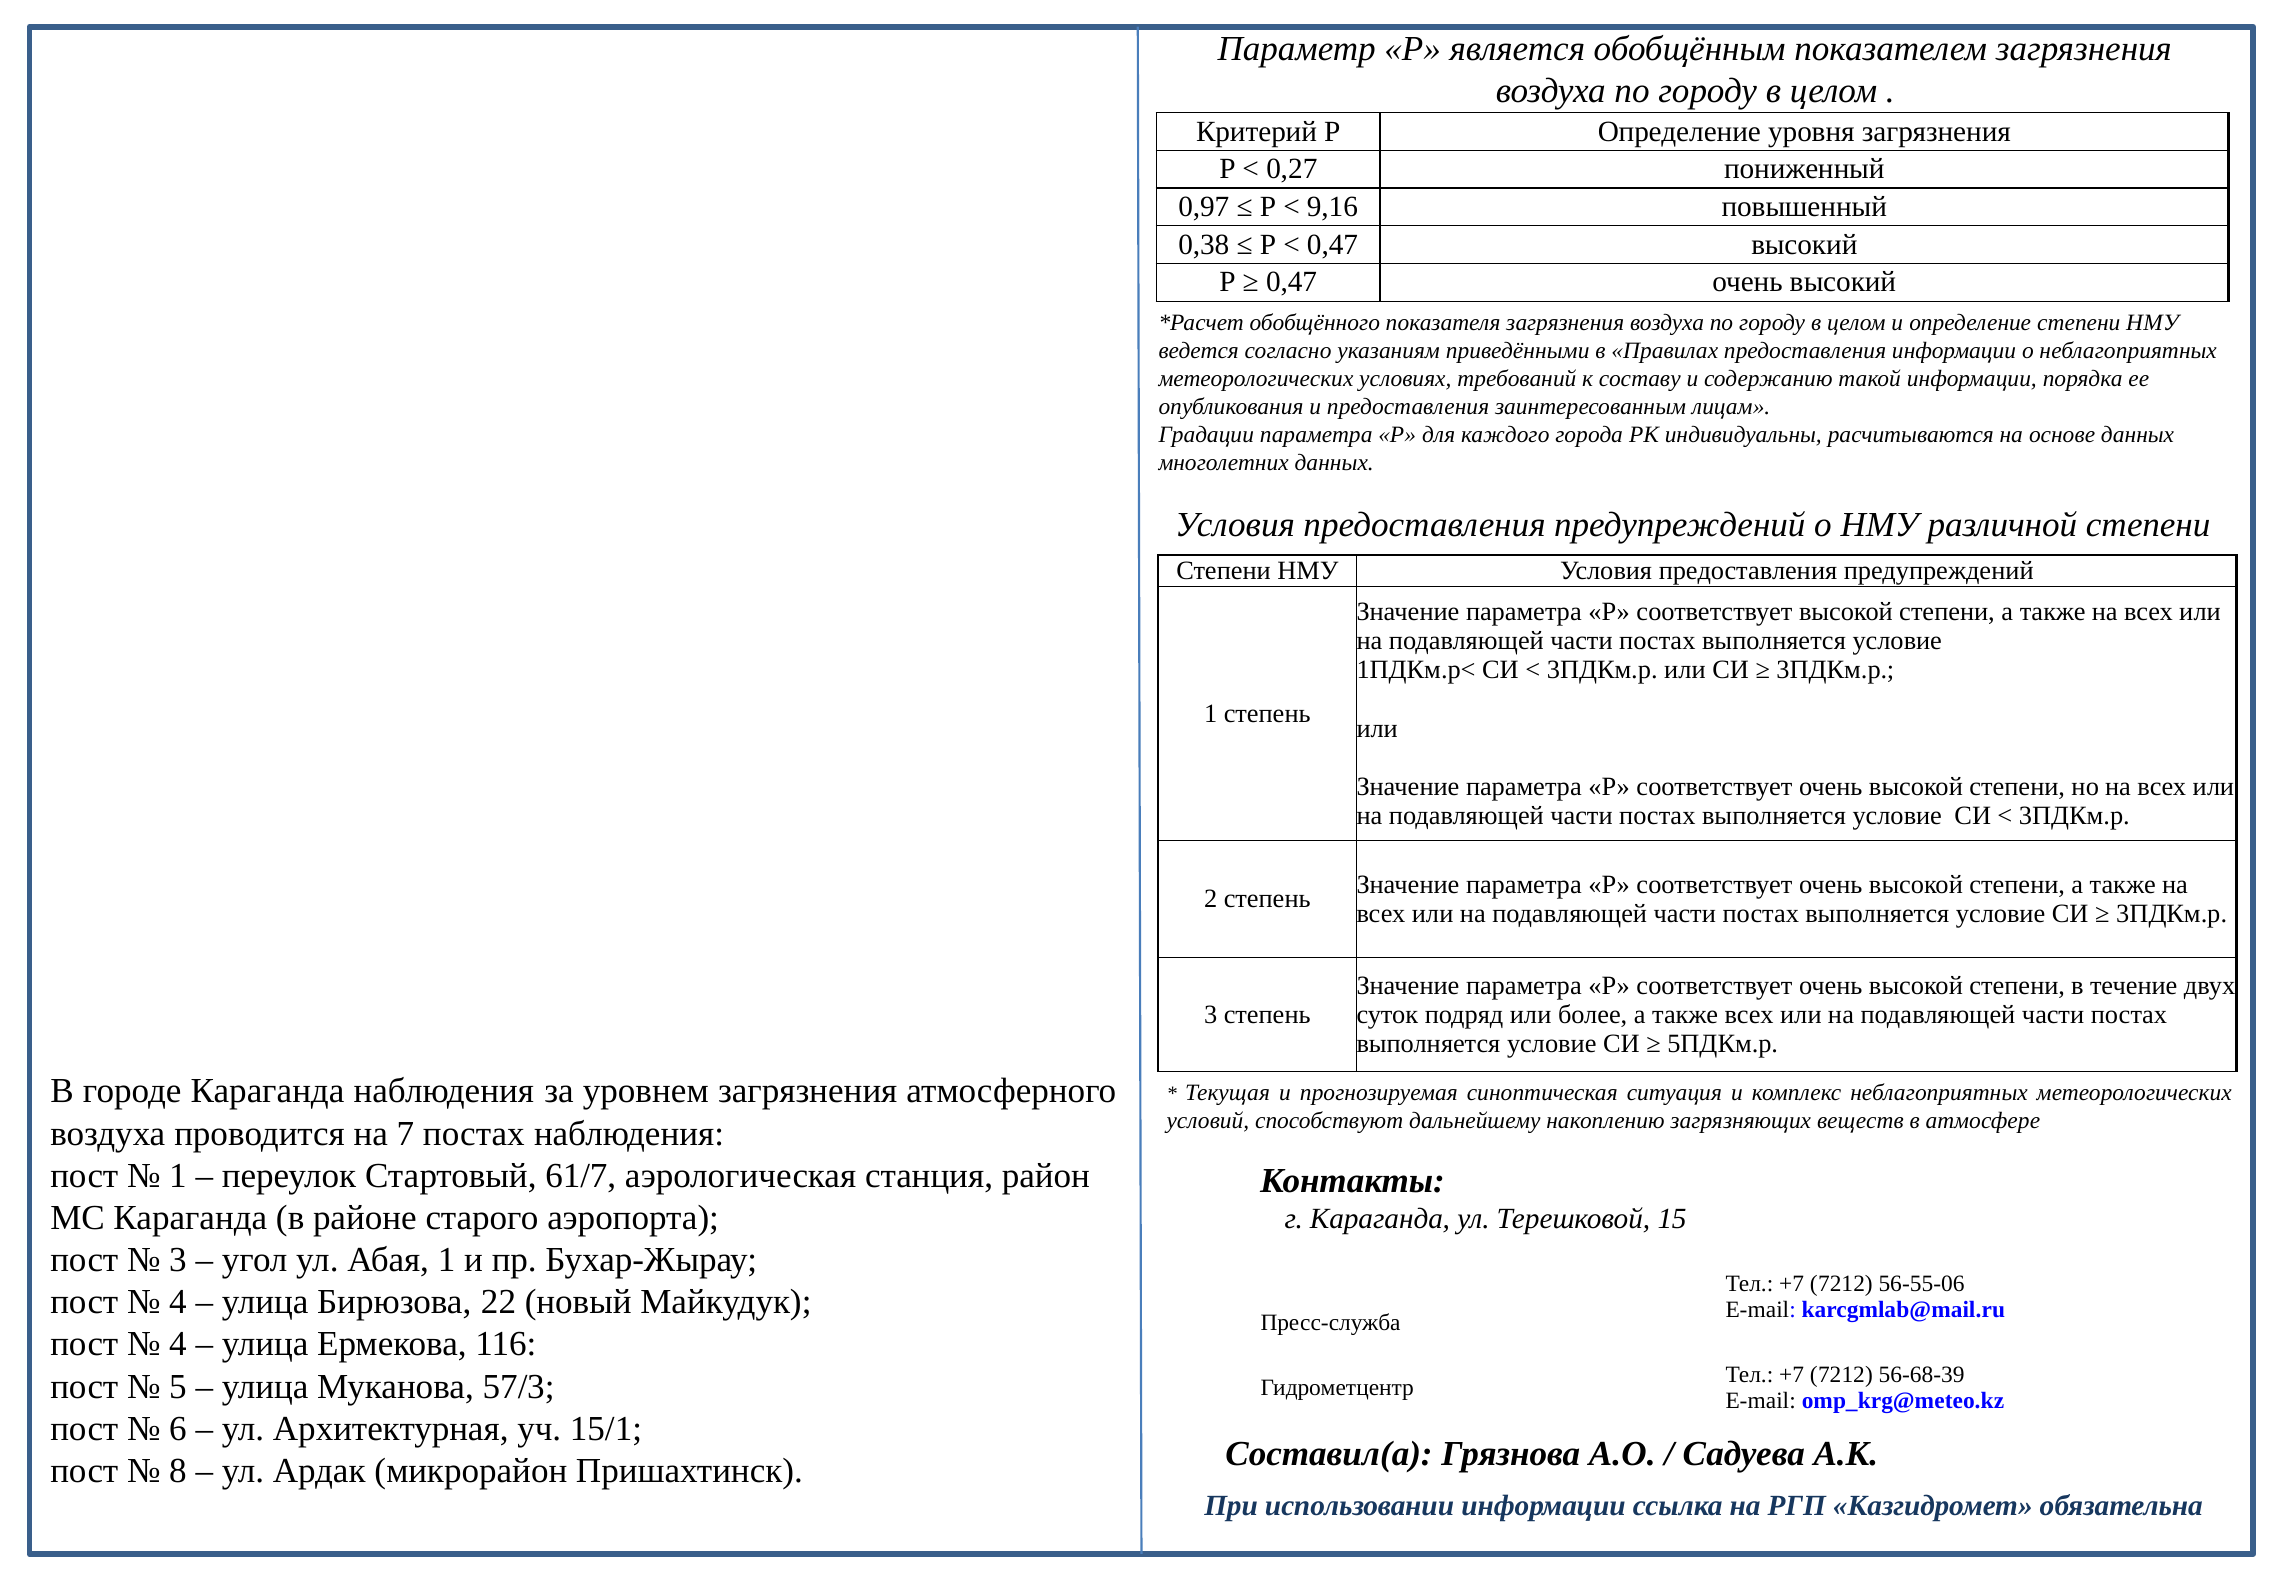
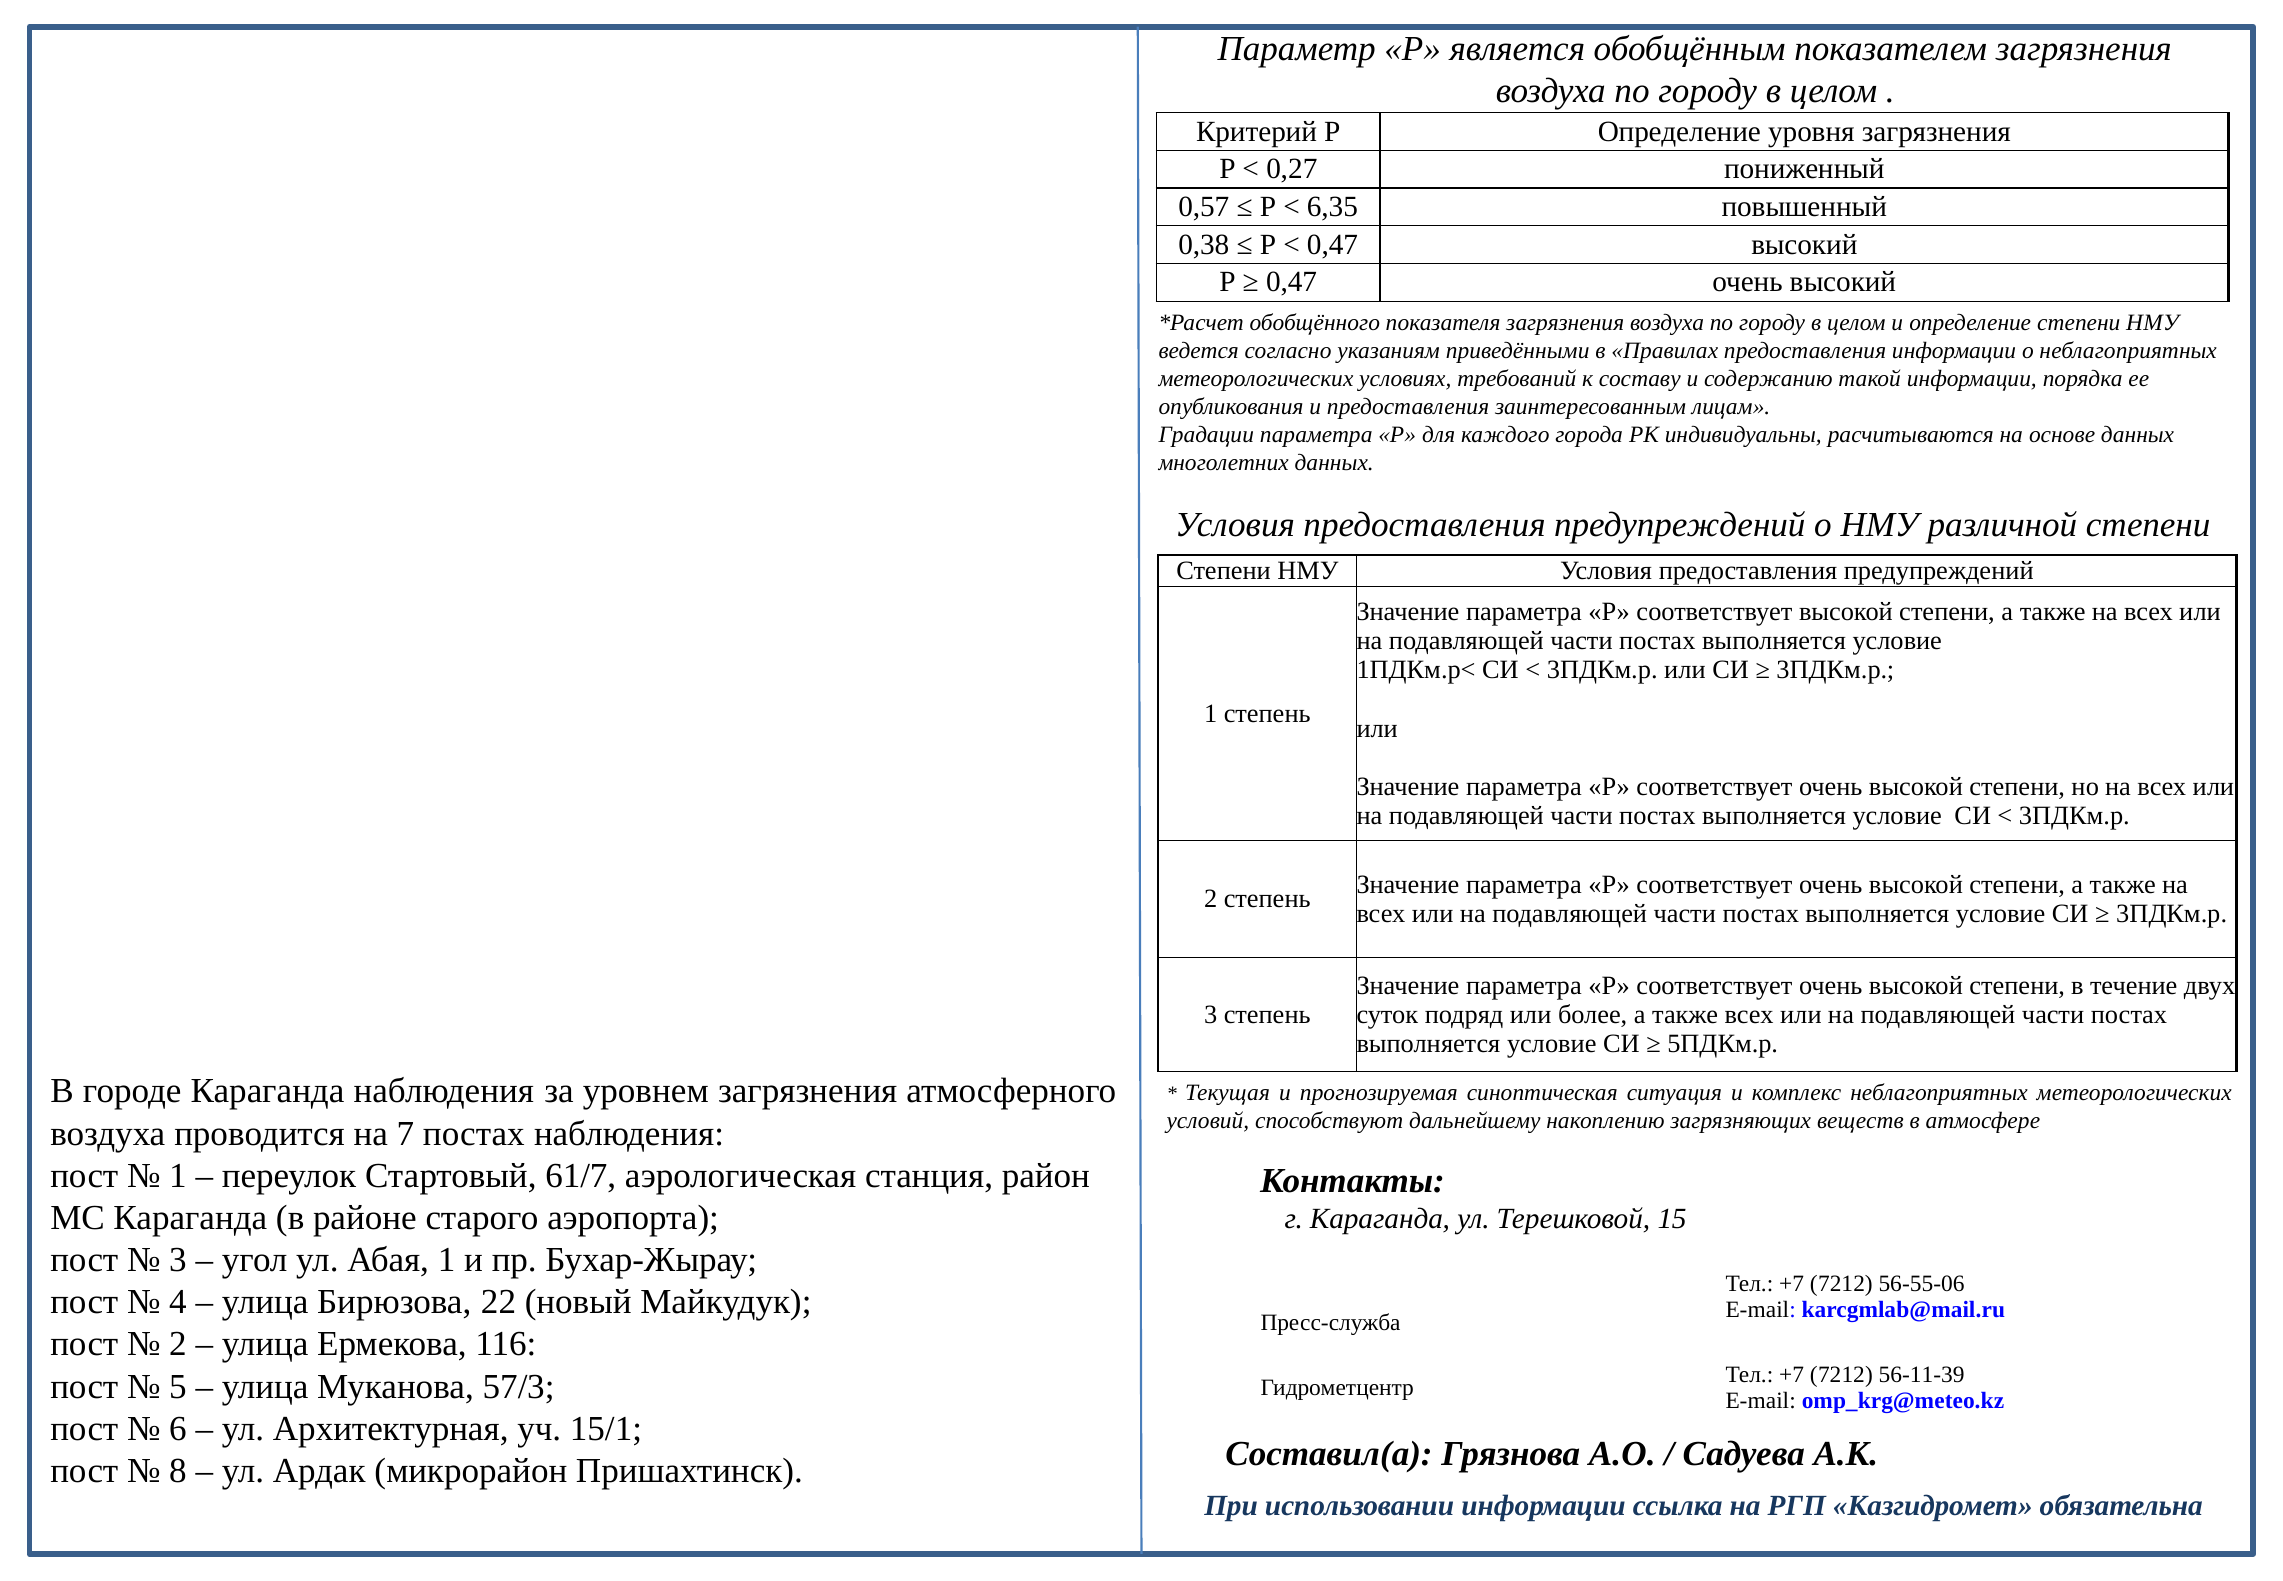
0,97: 0,97 -> 0,57 (1204, 207)
9,16: 9,16 -> 6,35 (1332, 207)
4: 4 -> 2 (178, 1344)
56-68-39: 56-68-39 -> 56-11-39 (1922, 1375)
